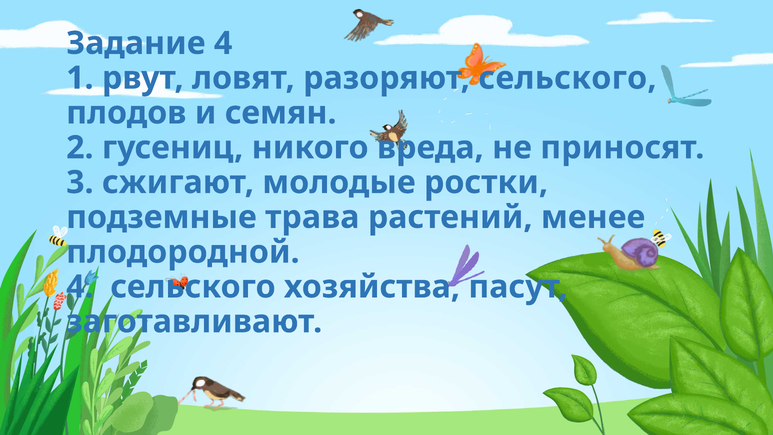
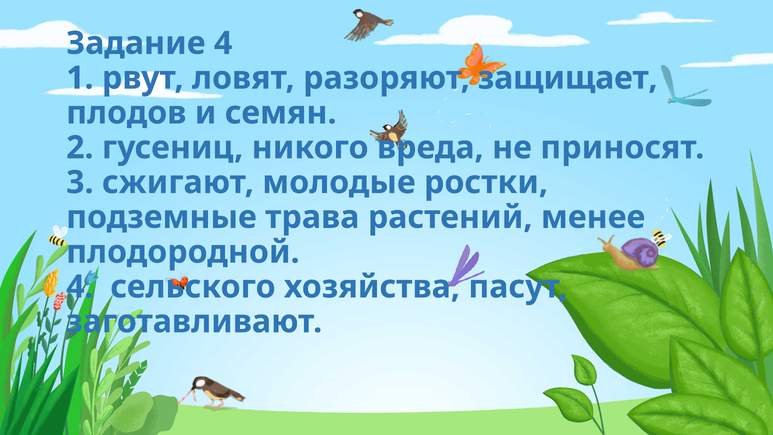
разоряют сельского: сельского -> защищает (568, 78)
